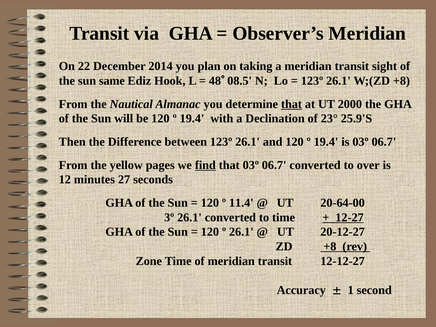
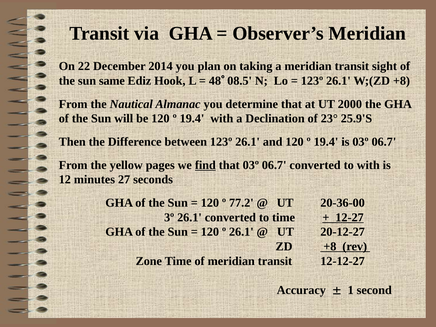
that underline: present -> none (292, 104)
to over: over -> with (368, 165)
11.4: 11.4 -> 77.2 (241, 203)
20-64-00: 20-64-00 -> 20-36-00 (343, 203)
